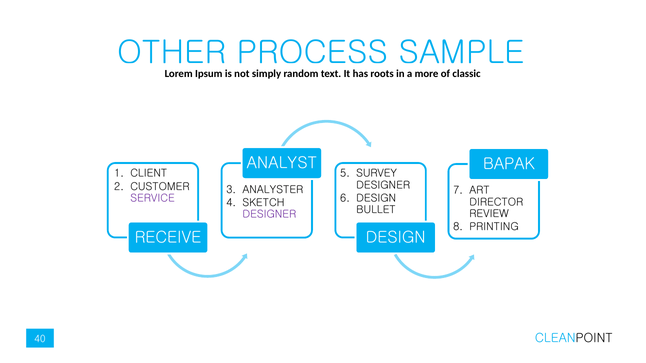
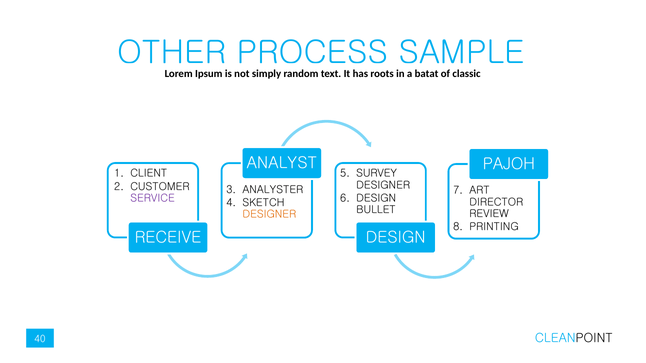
more: more -> batat (427, 74)
BAPAK: BAPAK -> PAJOH (509, 164)
DESIGNER colour: purple -> orange (269, 215)
